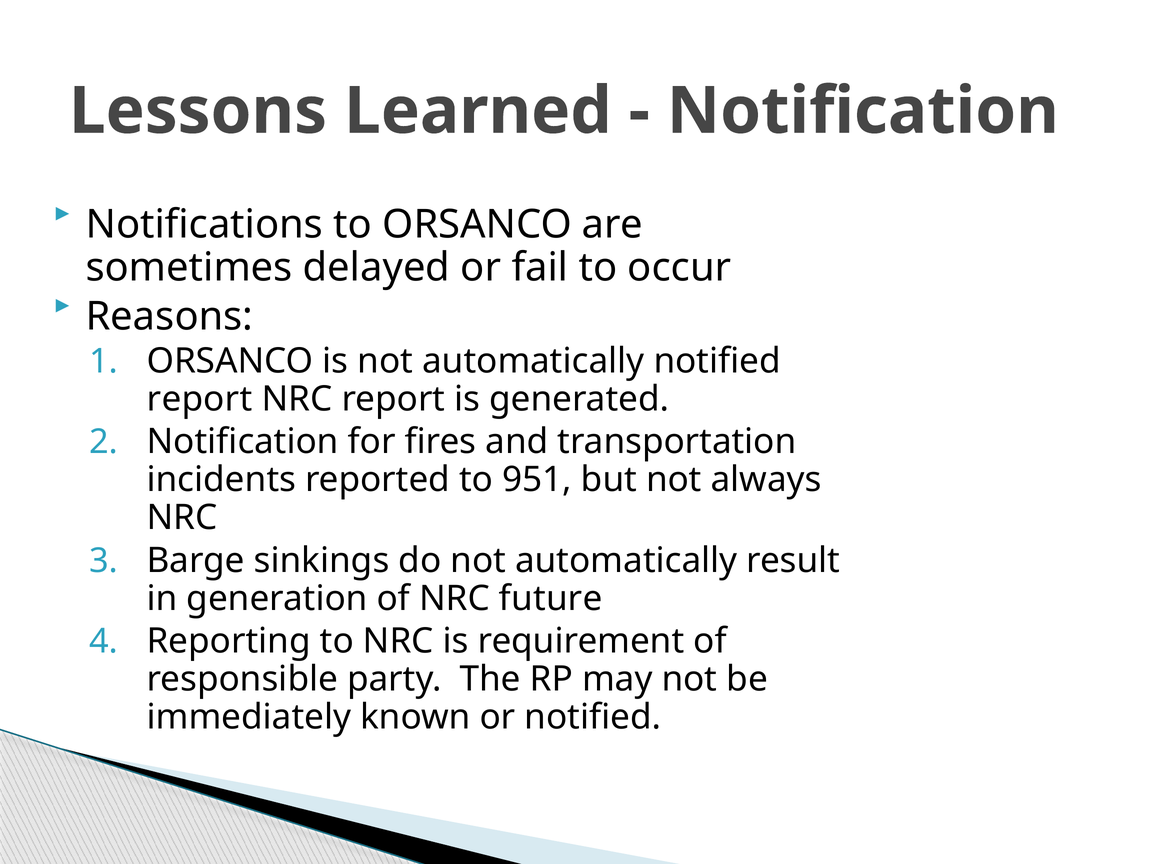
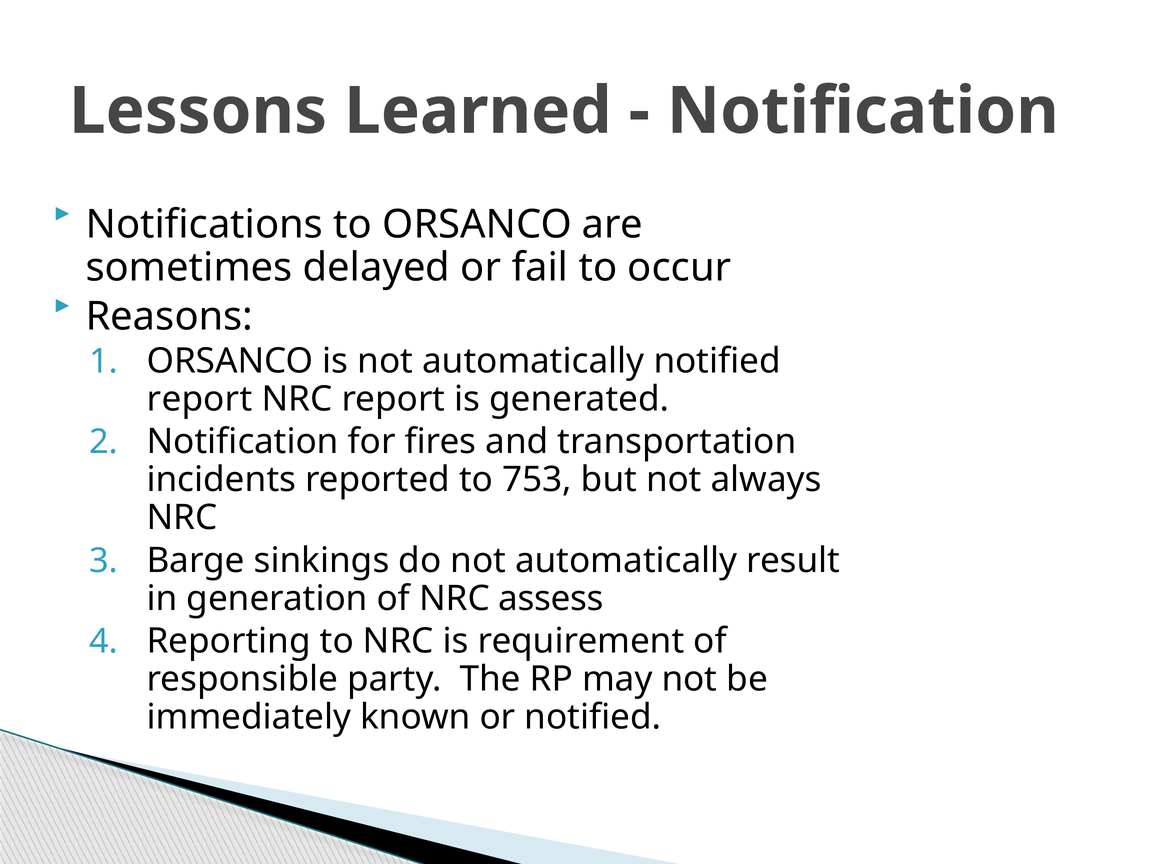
951: 951 -> 753 (537, 480)
future: future -> assess (551, 598)
